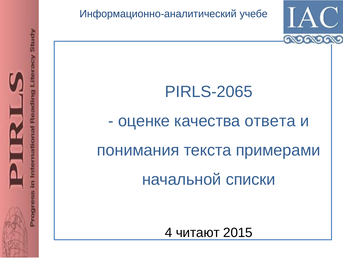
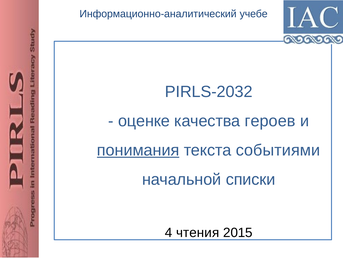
PIRLS-2065: PIRLS-2065 -> PIRLS-2032 (209, 91)
ответа: ответа -> героев (270, 121)
понимания underline: none -> present (138, 150)
примерами: примерами -> событиями (278, 150)
читают: читают -> чтения (198, 232)
